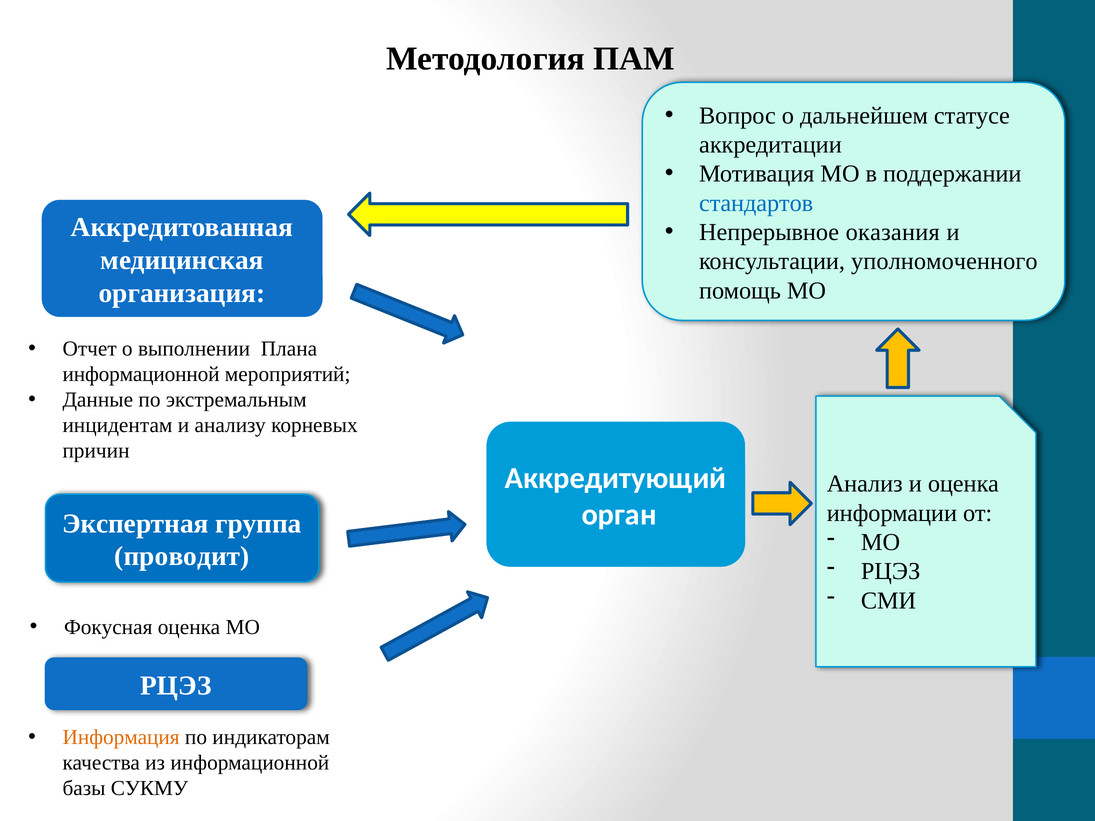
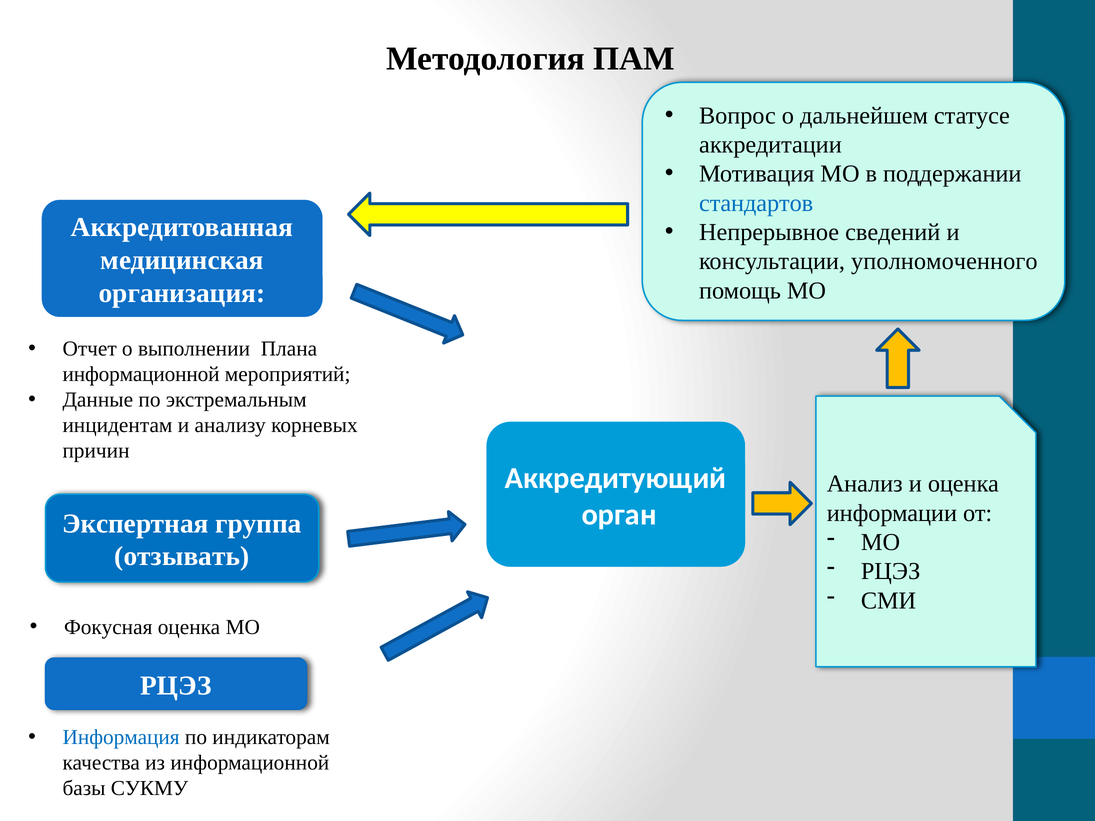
оказания: оказания -> сведений (893, 232)
проводит: проводит -> отзывать (182, 557)
Информация colour: orange -> blue (121, 738)
